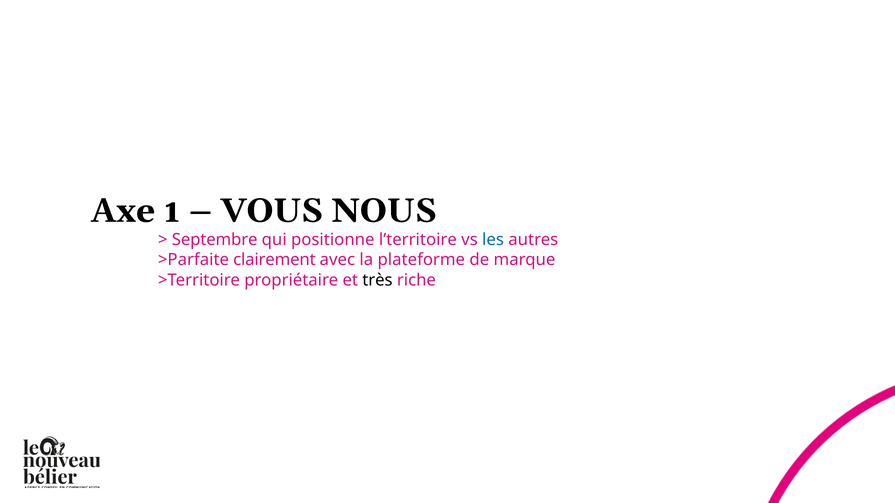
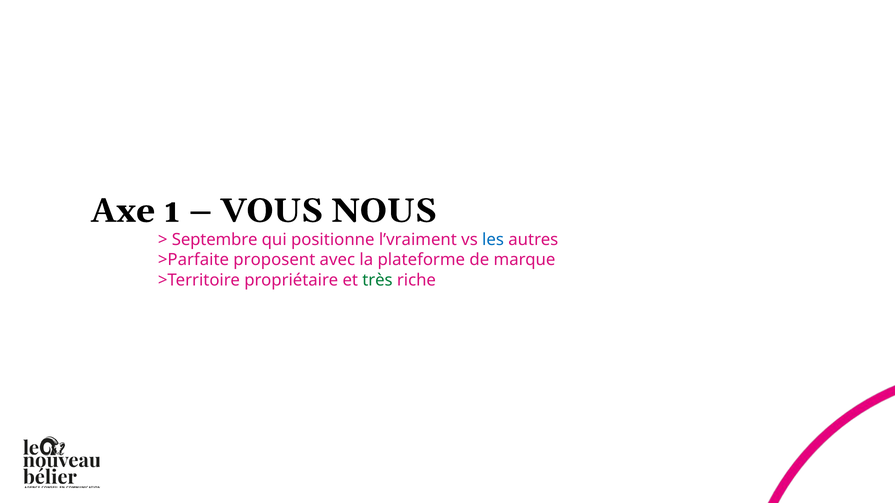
l’territoire: l’territoire -> l’vraiment (418, 240)
clairement: clairement -> proposent (274, 260)
très colour: black -> green (377, 280)
